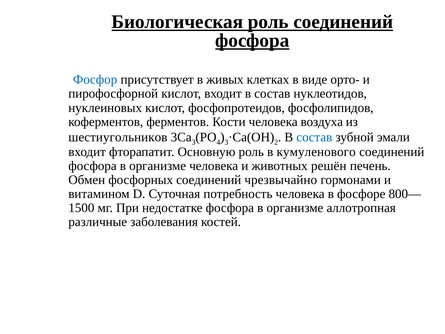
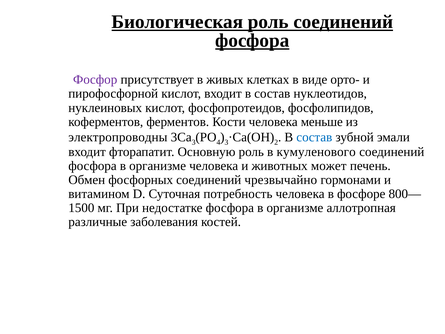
Фосфор colour: blue -> purple (95, 80)
воздуха: воздуха -> меньше (322, 122)
шестиугольников: шестиугольников -> электропроводны (118, 137)
решён: решён -> может (329, 166)
